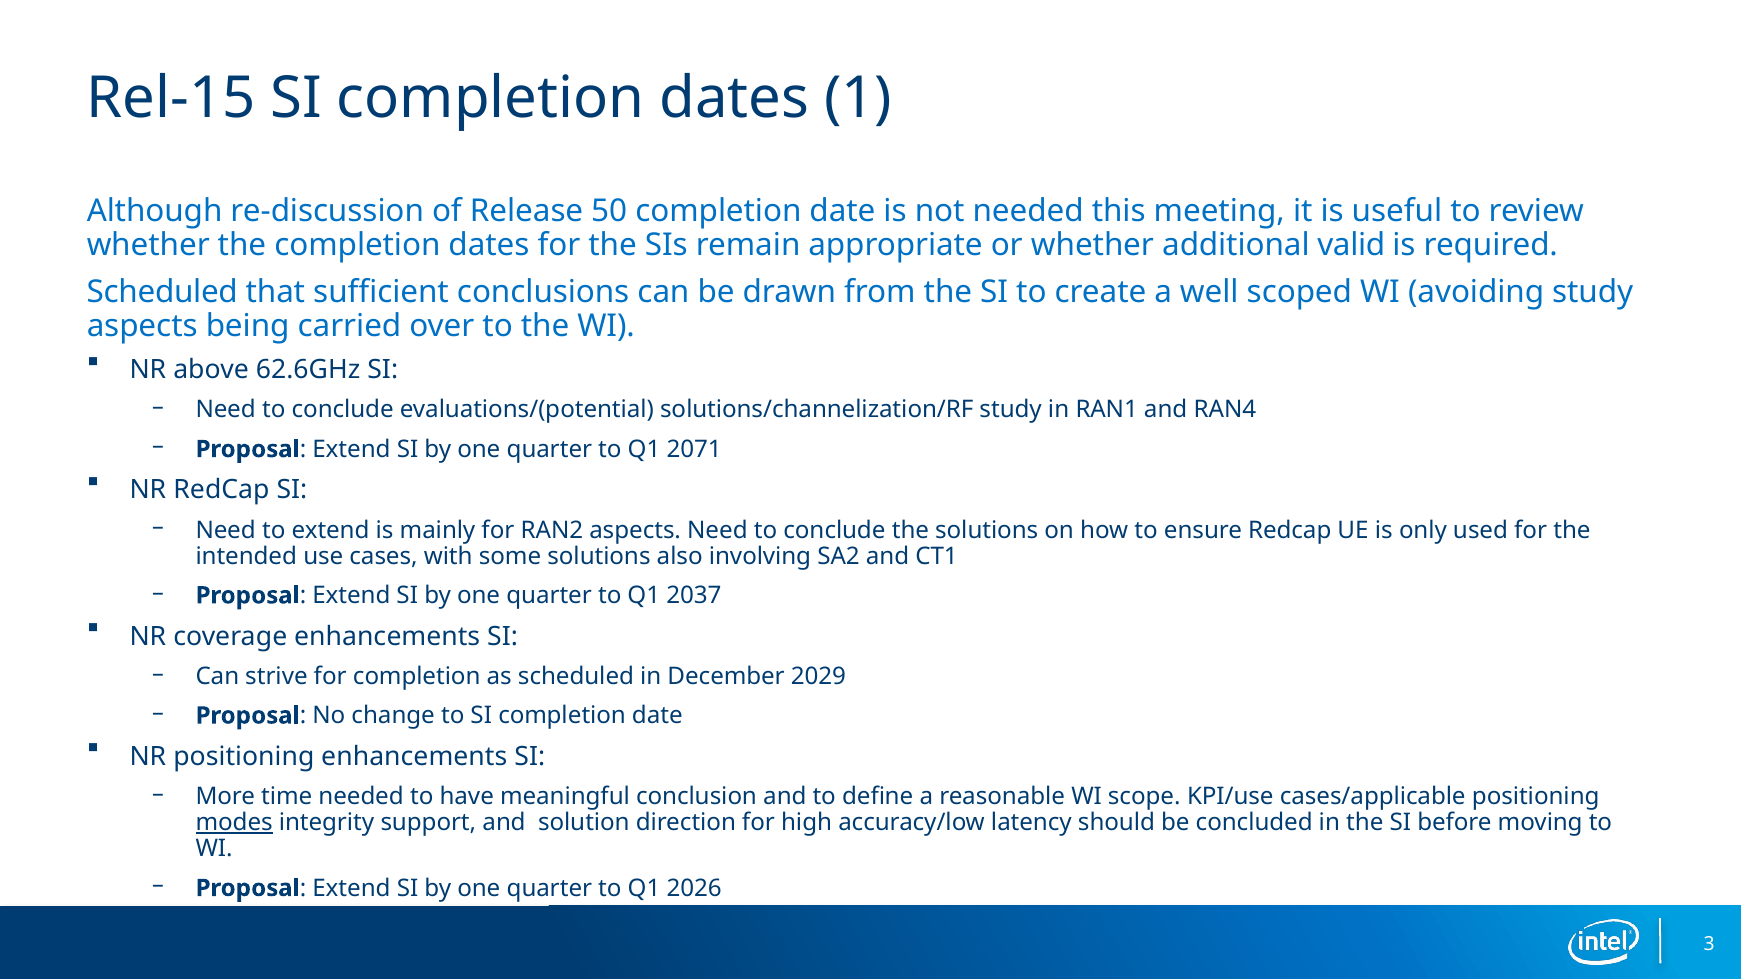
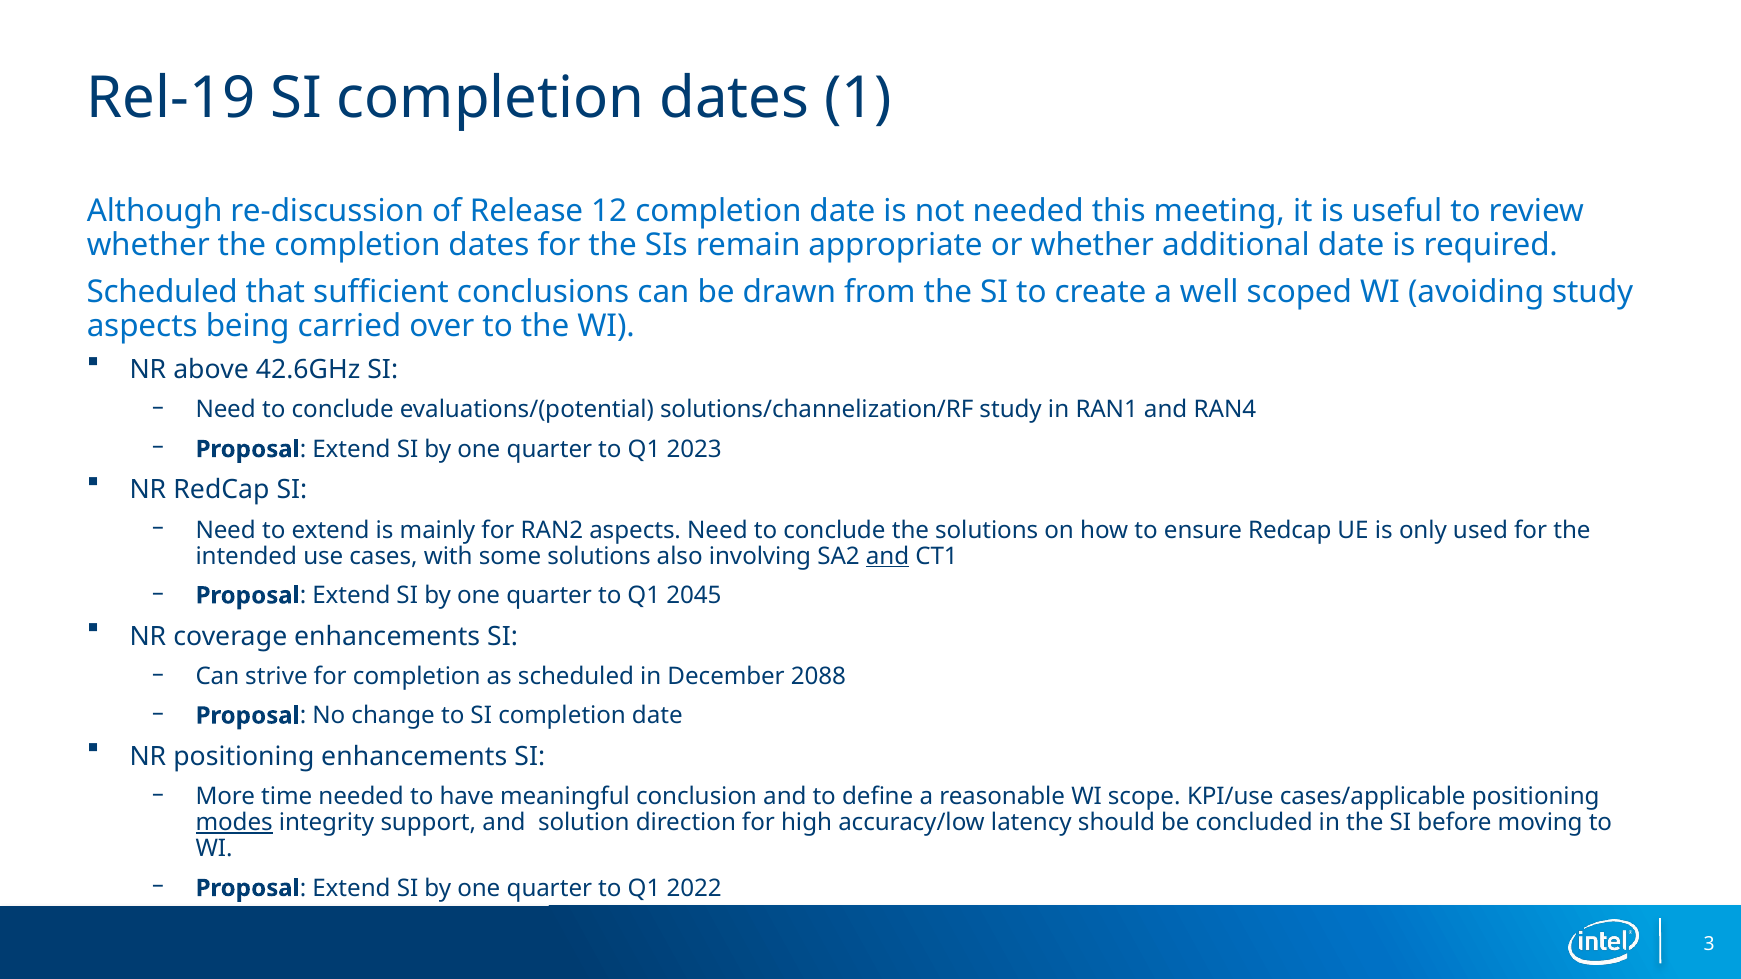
Rel-15: Rel-15 -> Rel-19 (171, 98)
50: 50 -> 12 (609, 211)
additional valid: valid -> date (1351, 245)
62.6GHz: 62.6GHz -> 42.6GHz (308, 370)
2071: 2071 -> 2023 (694, 449)
and underline: none -> present (888, 556)
2037: 2037 -> 2045 (694, 596)
2029: 2029 -> 2088 (819, 677)
2026: 2026 -> 2022 (694, 888)
